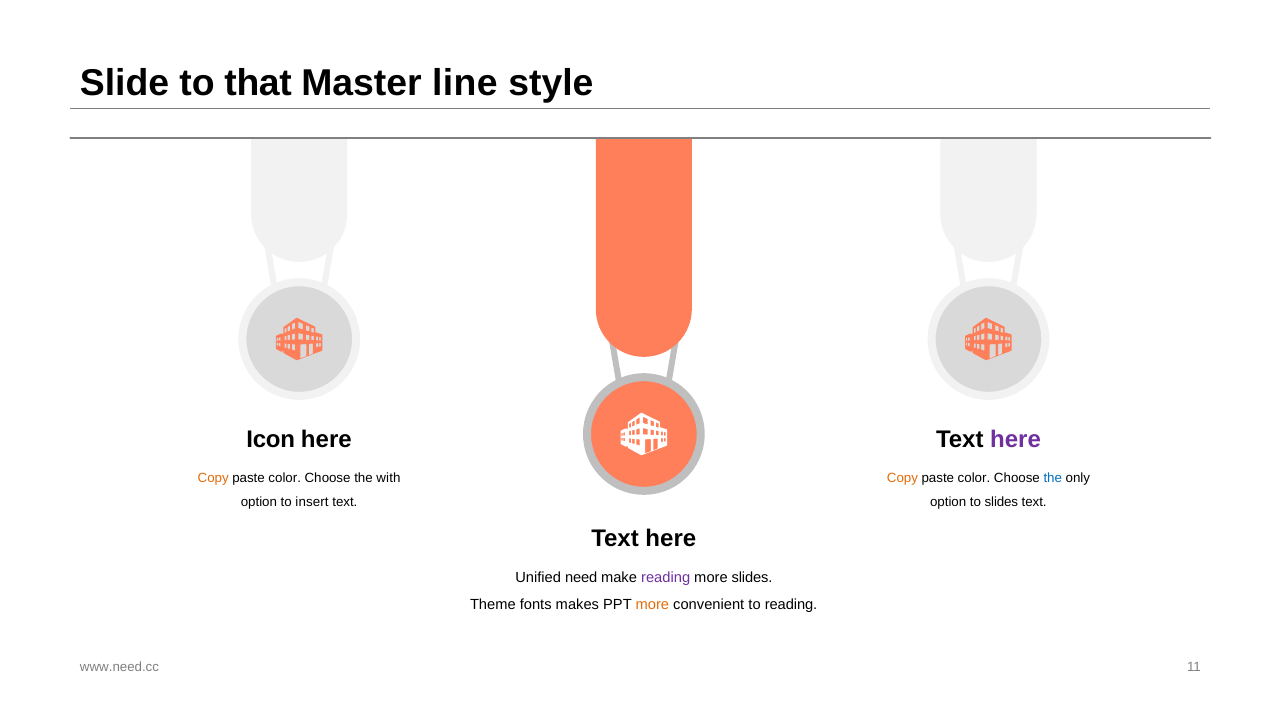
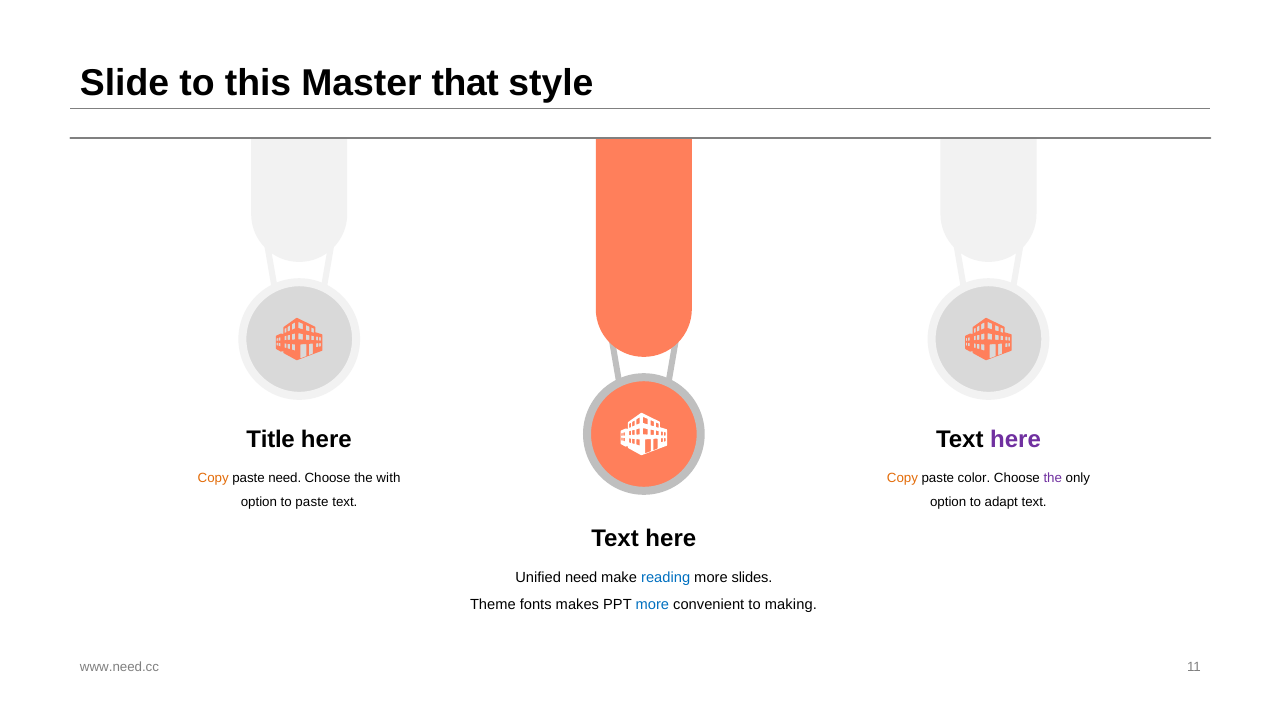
that: that -> this (258, 83)
line: line -> that (465, 83)
Icon: Icon -> Title (271, 440)
color: color -> need (285, 478)
the colour: blue -> purple (1053, 478)
to insert: insert -> paste (312, 502)
to slides: slides -> adapt (1001, 502)
reading colour: purple -> blue (666, 579)
more colour: orange -> blue (652, 605)
to reading: reading -> making (791, 605)
